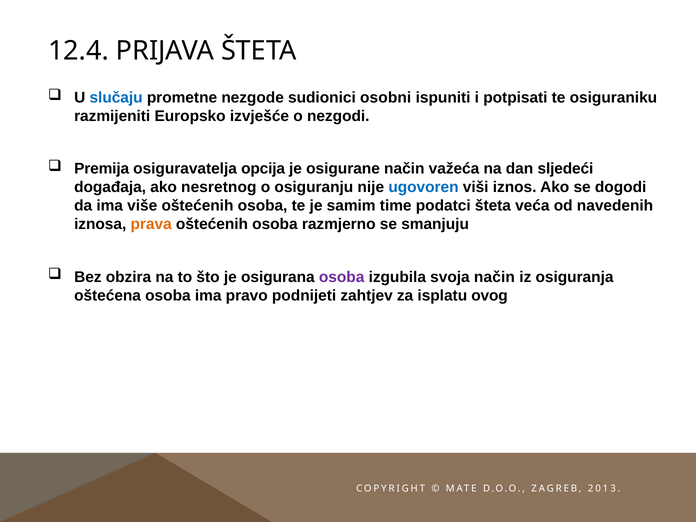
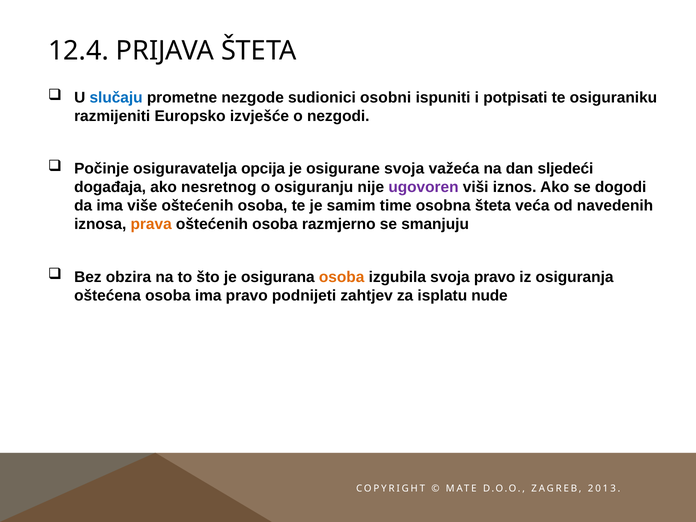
Premija: Premija -> Počinje (102, 169)
osigurane način: način -> svoja (404, 169)
ugovoren colour: blue -> purple (423, 187)
podatci: podatci -> osobna (443, 206)
osoba colour: purple -> orange (342, 277)
svoja način: način -> pravo (495, 277)
ovog: ovog -> nude (490, 295)
